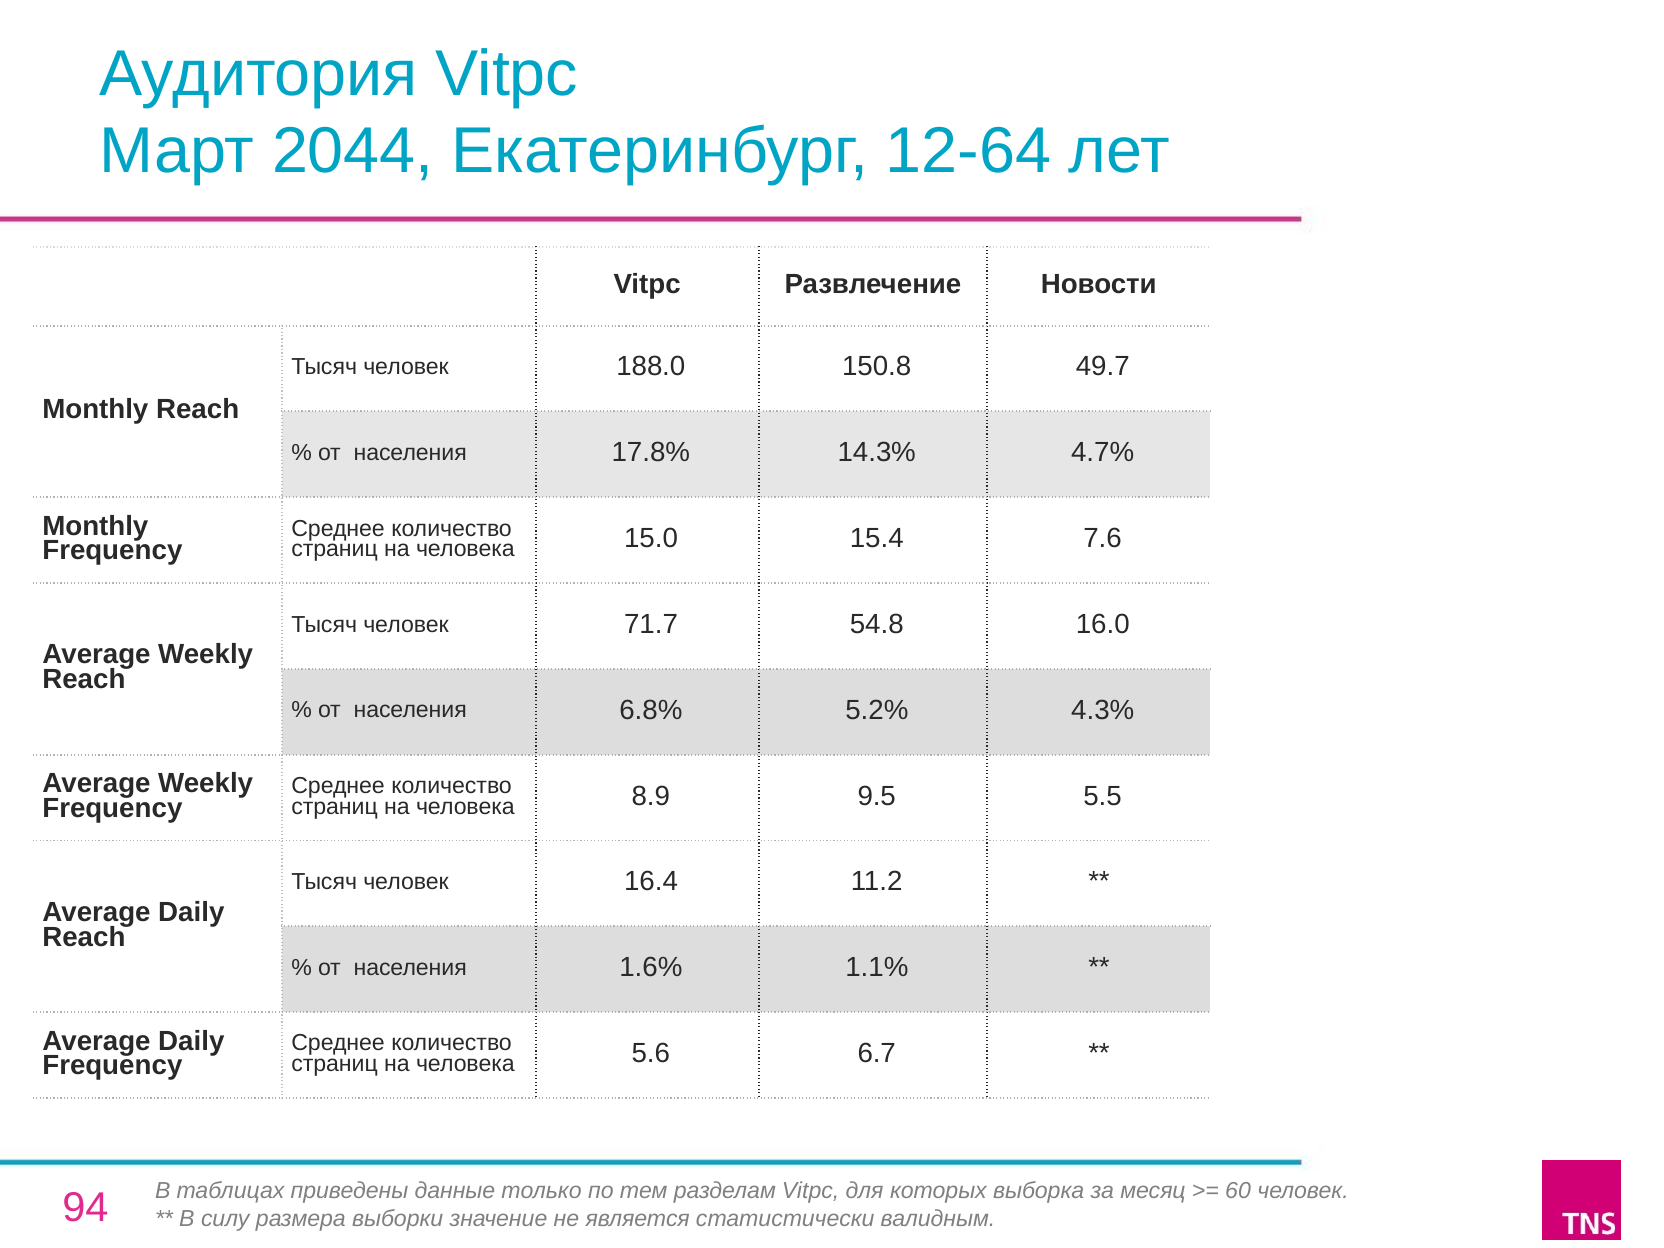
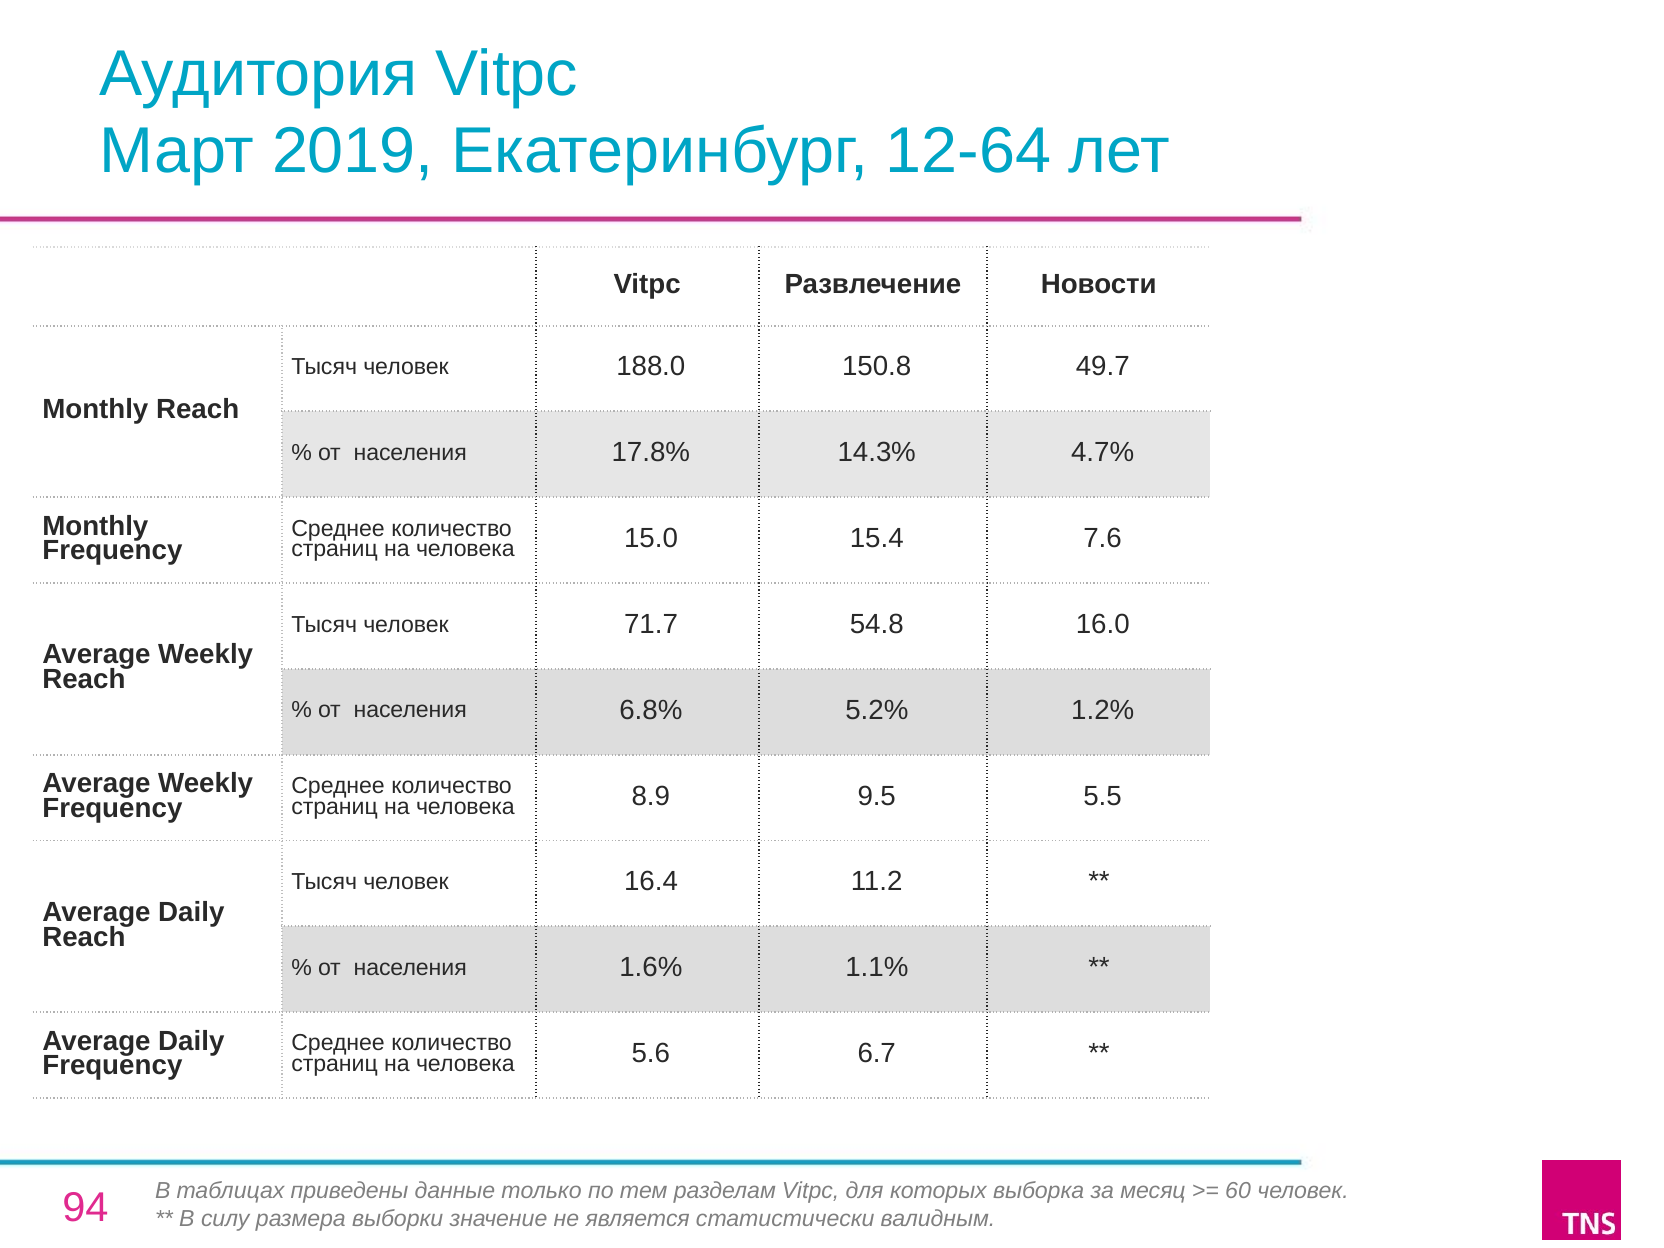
2044: 2044 -> 2019 (353, 151)
4.3%: 4.3% -> 1.2% (1103, 710)
